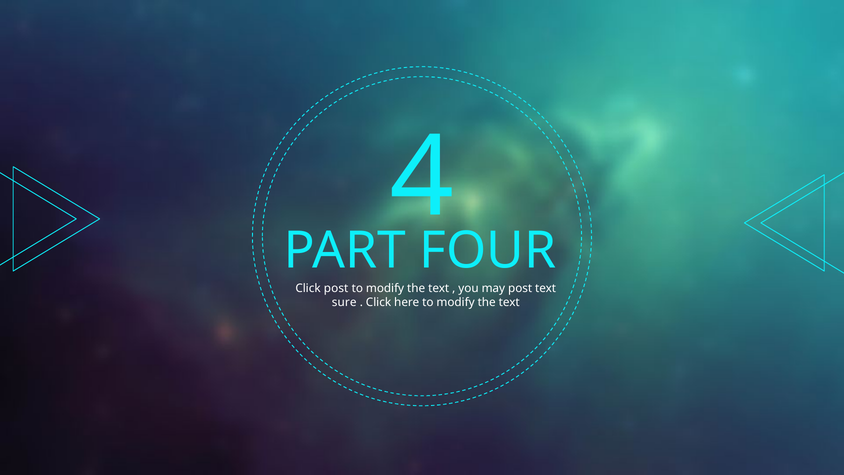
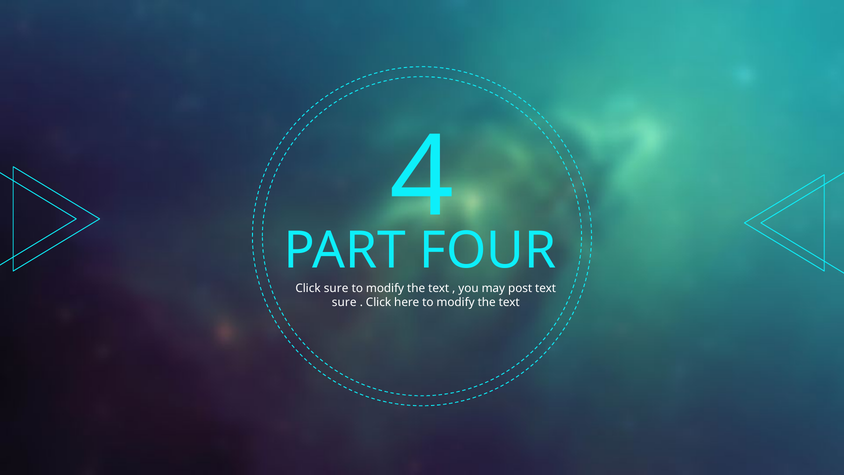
Click post: post -> sure (336, 288)
